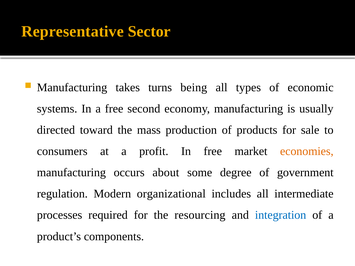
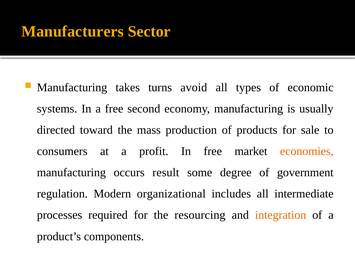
Representative: Representative -> Manufacturers (73, 31)
being: being -> avoid (194, 87)
about: about -> result (166, 173)
integration colour: blue -> orange (281, 215)
